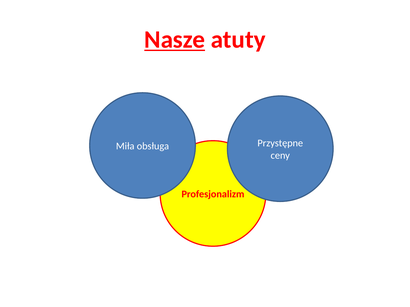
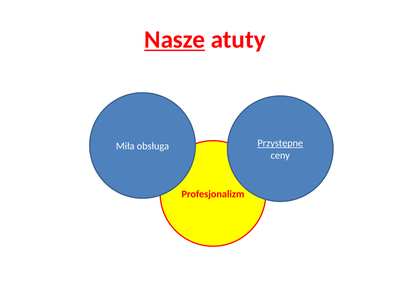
Przystępne underline: none -> present (280, 143)
